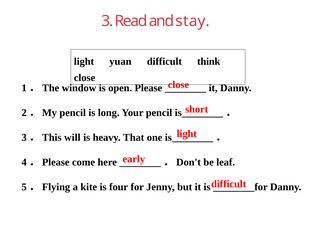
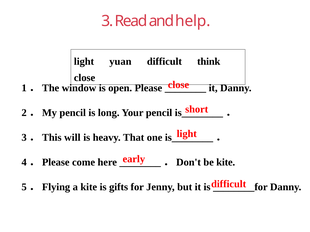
stay: stay -> help (193, 21)
be leaf: leaf -> kite (226, 163)
four: four -> gifts (119, 187)
